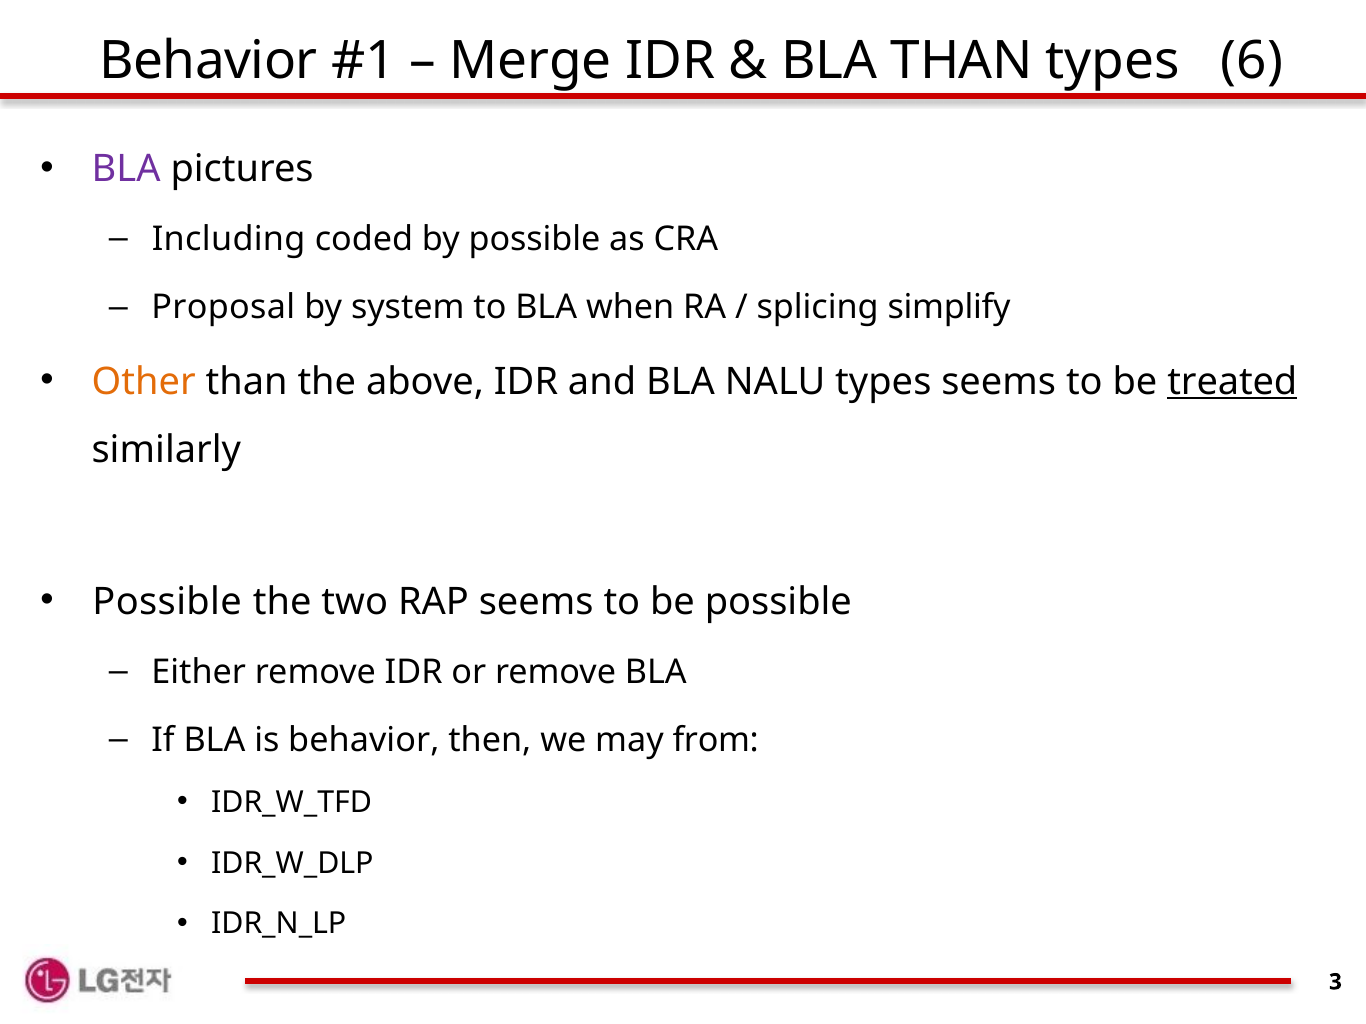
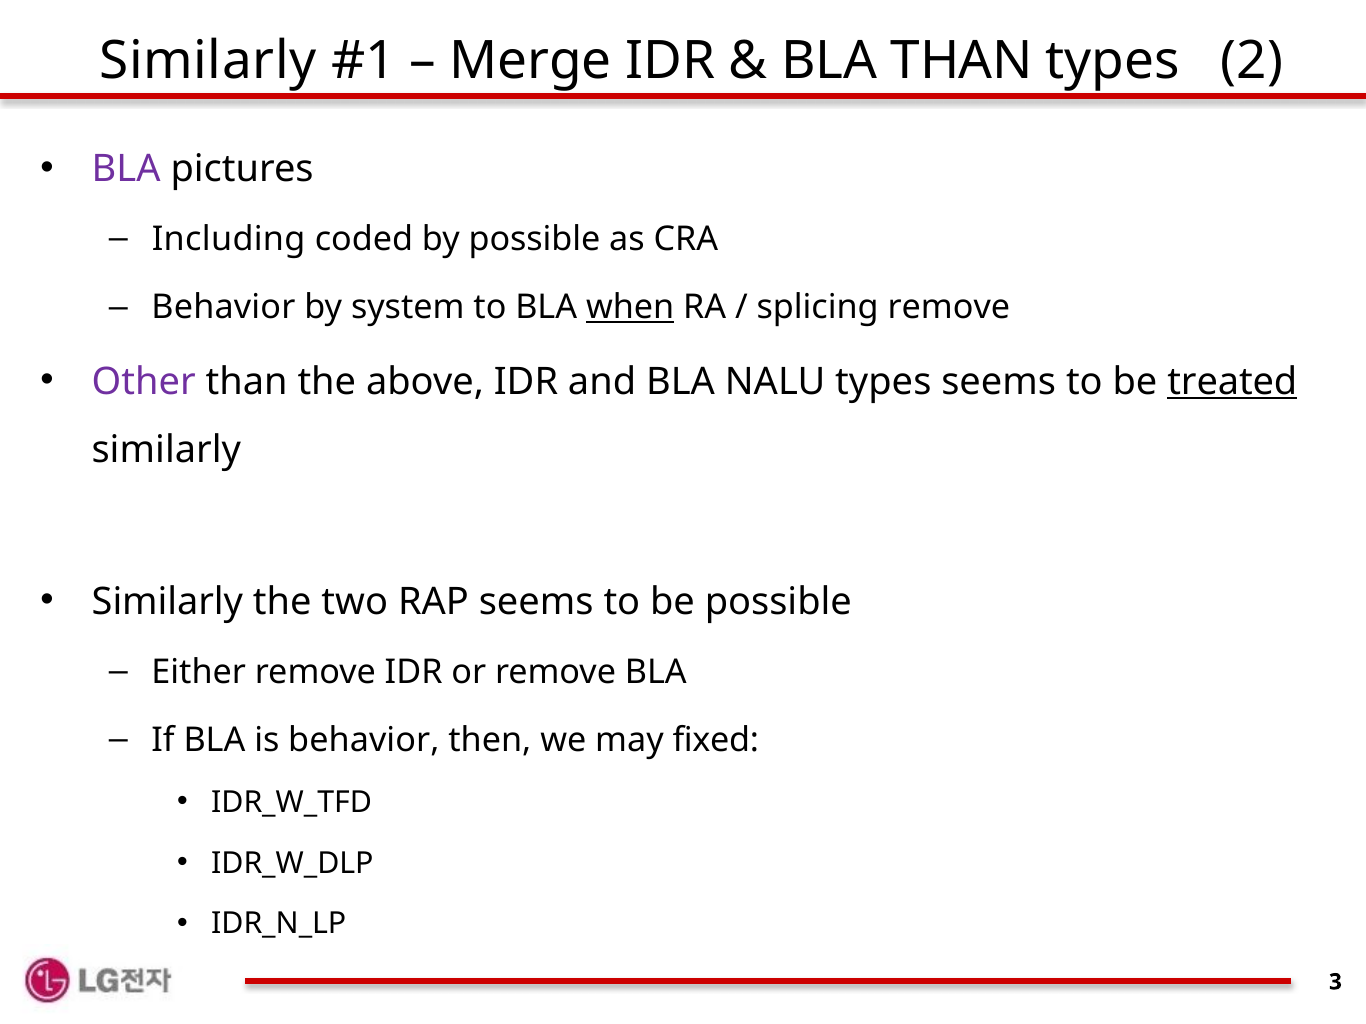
Behavior: Behavior -> Similarly (208, 61)
6: 6 -> 2 (1252, 61)
Proposal: Proposal -> Behavior (223, 308)
when underline: none -> present (630, 308)
splicing simplify: simplify -> remove (949, 308)
Other colour: orange -> purple (144, 382)
Possible: Possible -> Similarly (167, 602)
from: from -> fixed (716, 740)
